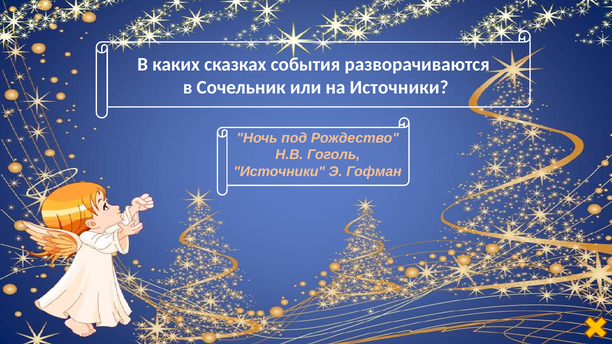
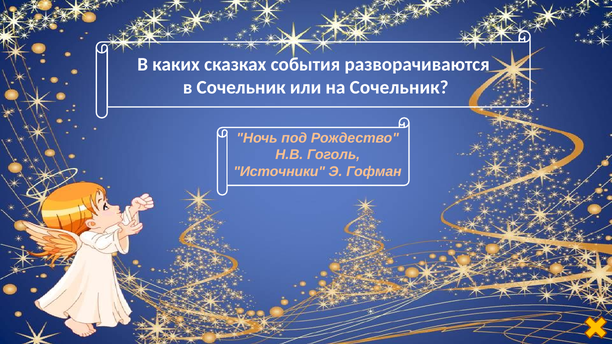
на Источники: Источники -> Сочельник (399, 87)
